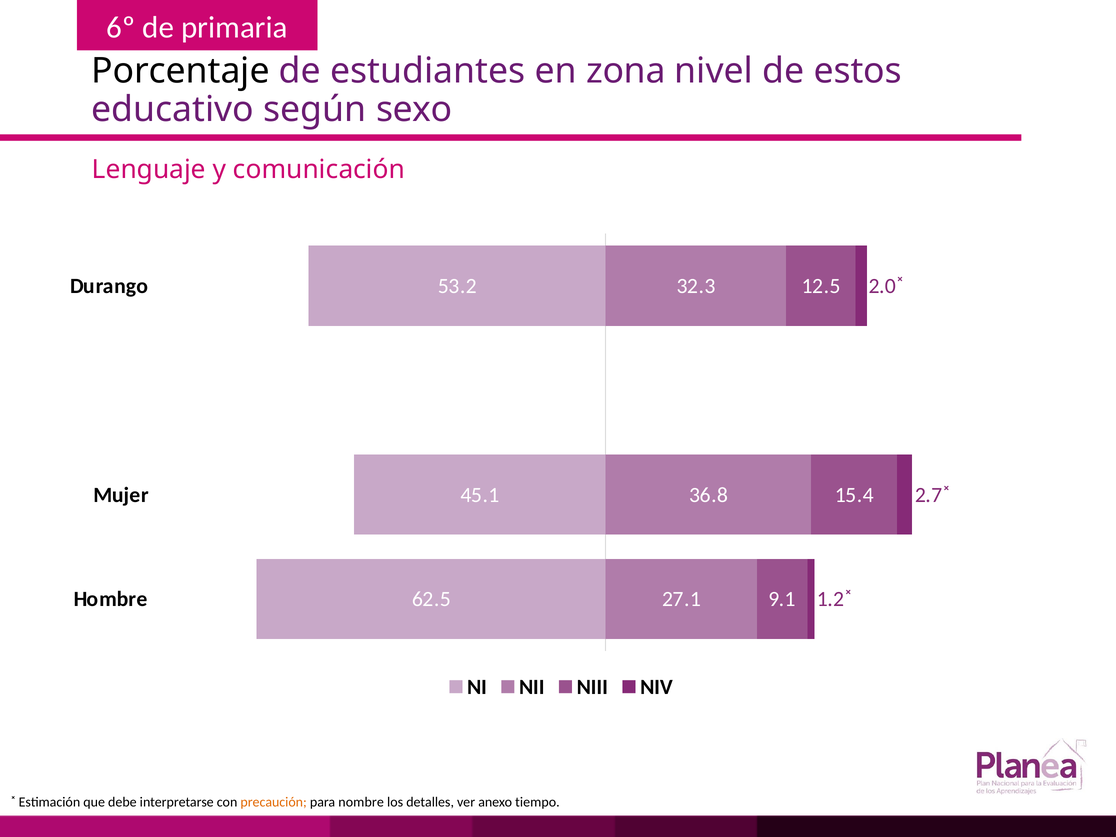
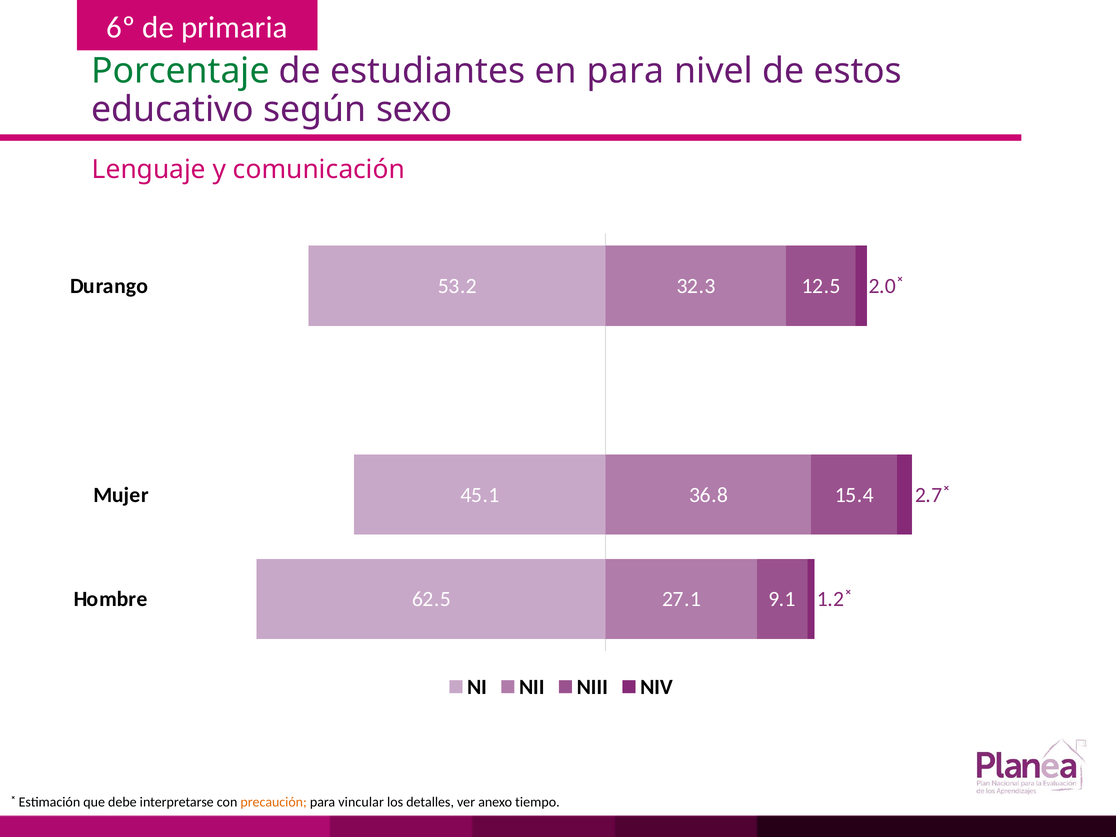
Porcentaje colour: black -> green (180, 71)
en zona: zona -> para (625, 71)
nombre: nombre -> vincular (361, 802)
